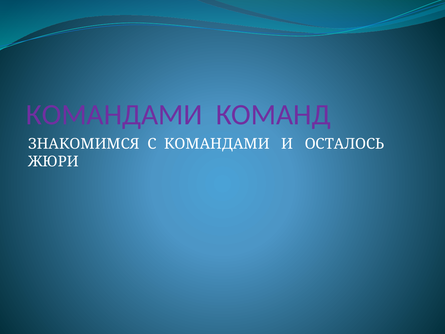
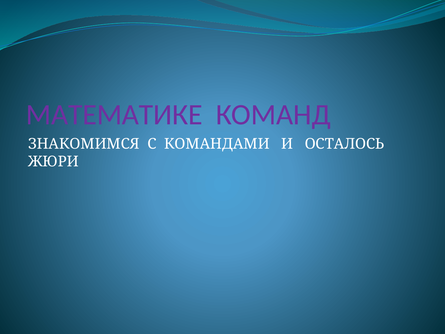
КОМАНДАМИ: КОМАНДАМИ -> МАТЕМАТИКЕ (114, 115)
